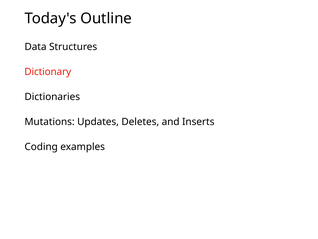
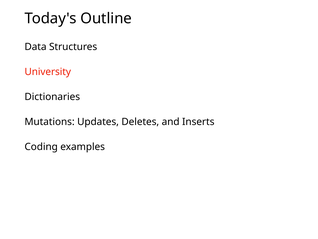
Dictionary: Dictionary -> University (48, 72)
